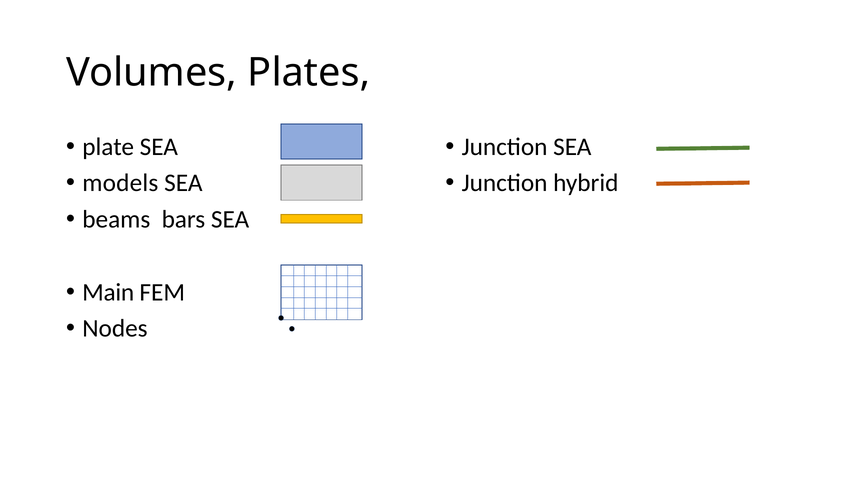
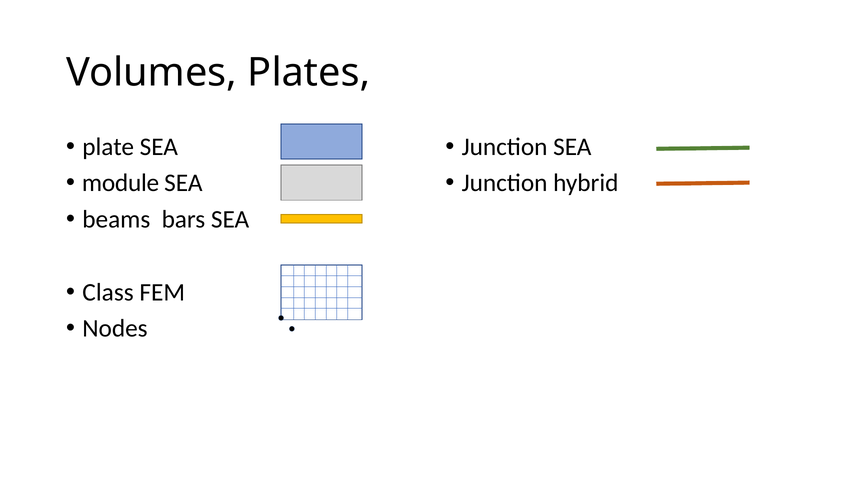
models: models -> module (121, 183)
Main: Main -> Class (108, 292)
